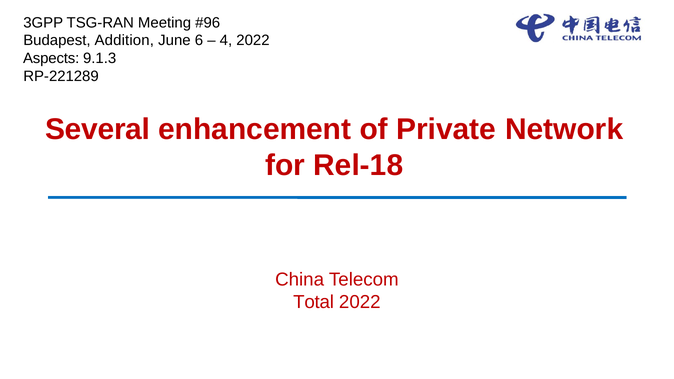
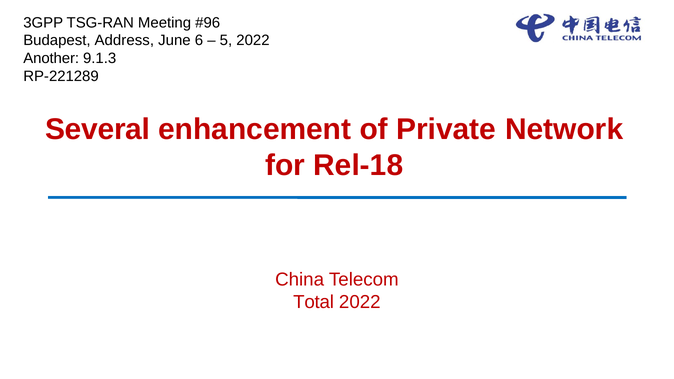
Addition: Addition -> Address (124, 41)
4: 4 -> 5 (226, 41)
Aspects: Aspects -> Another (51, 59)
